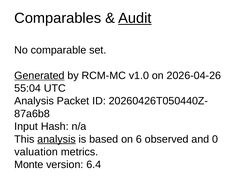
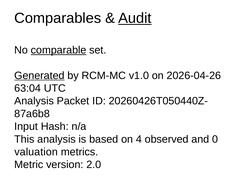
comparable underline: none -> present (59, 50)
55:04: 55:04 -> 63:04 (28, 88)
analysis underline: present -> none (56, 139)
6: 6 -> 4 (139, 139)
Monte: Monte -> Metric (29, 165)
6.4: 6.4 -> 2.0 (94, 165)
